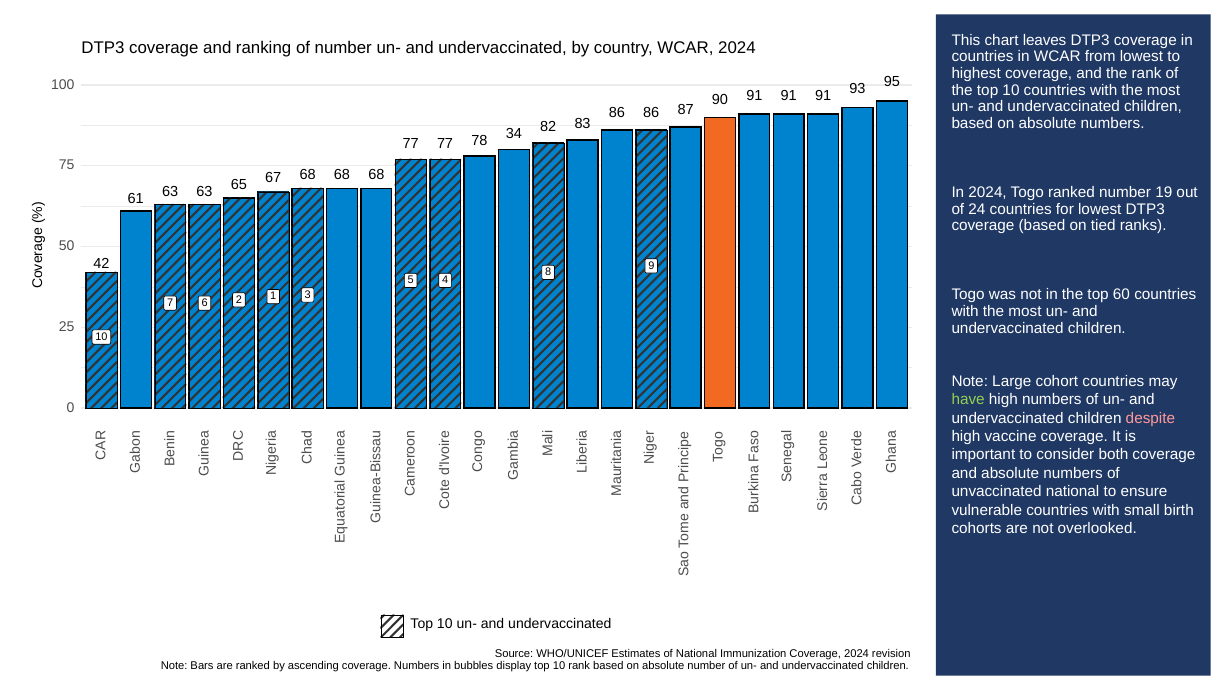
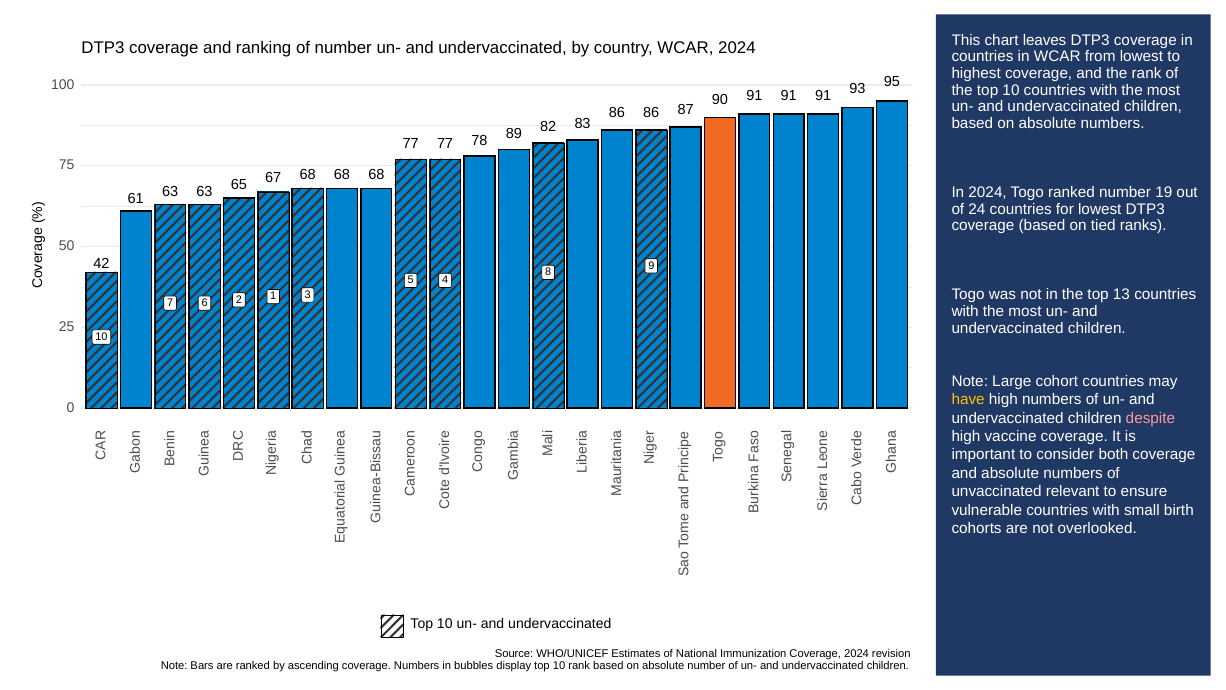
34: 34 -> 89 (514, 133)
60: 60 -> 13 (1121, 295)
have colour: light green -> yellow (968, 399)
unvaccinated national: national -> relevant (1073, 491)
